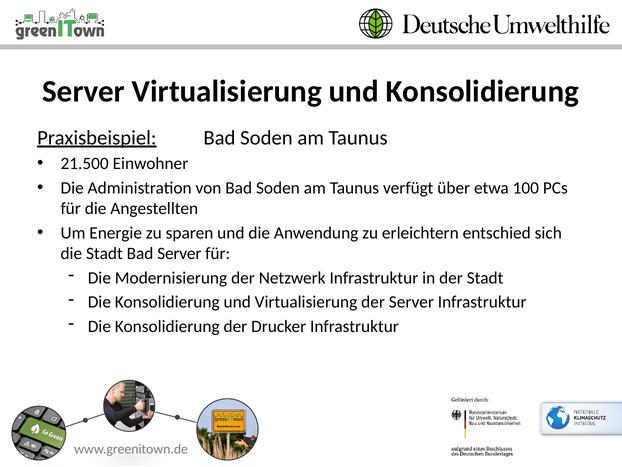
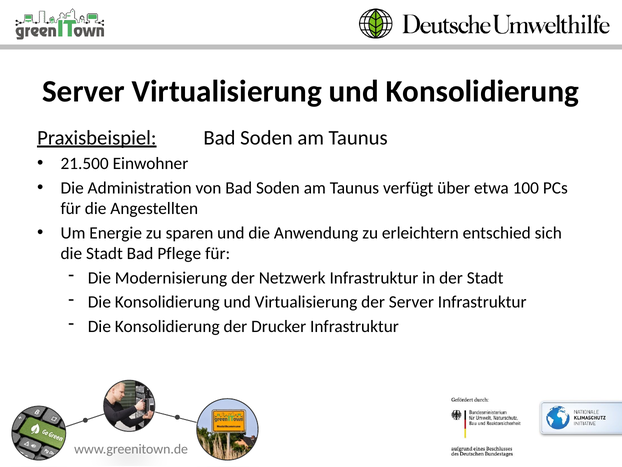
Bad Server: Server -> Pflege (179, 253)
